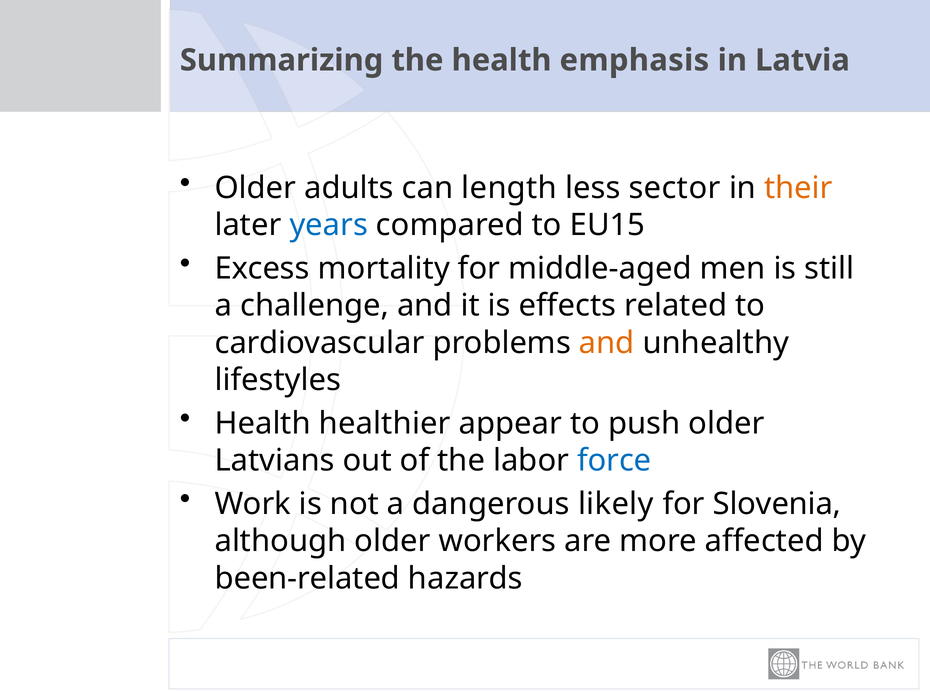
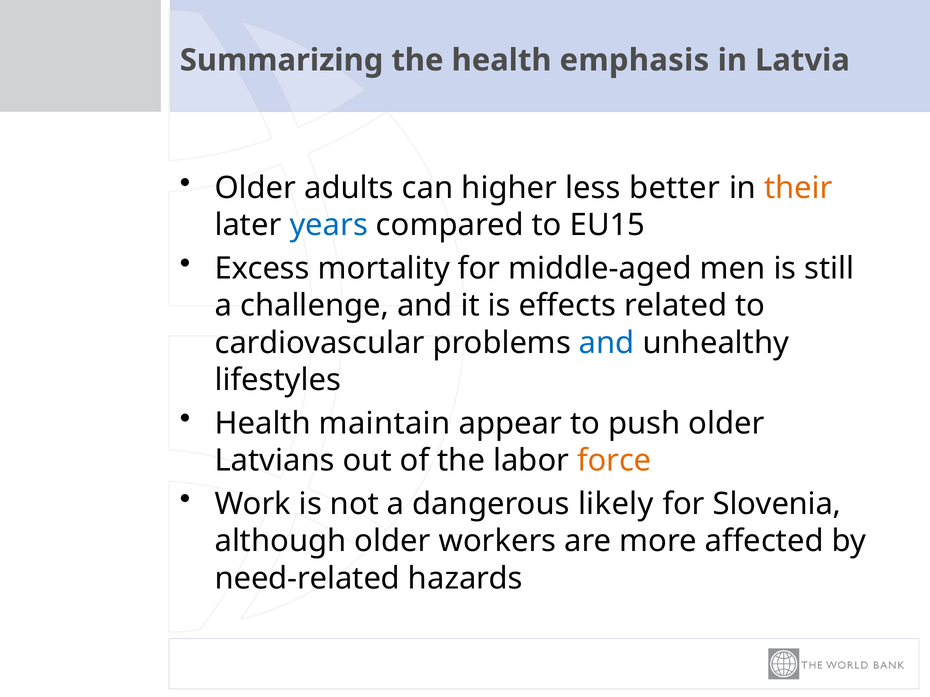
length: length -> higher (509, 188)
sector: sector -> better (675, 188)
and colour: orange -> blue (607, 343)
healthier: healthier -> maintain (385, 424)
force colour: blue -> orange (614, 461)
been-related: been-related -> need-related (307, 579)
